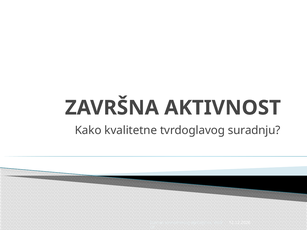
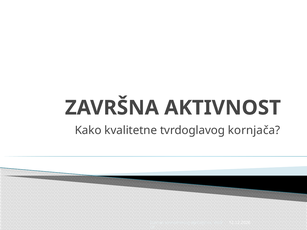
suradnju: suradnju -> kornjača (254, 130)
